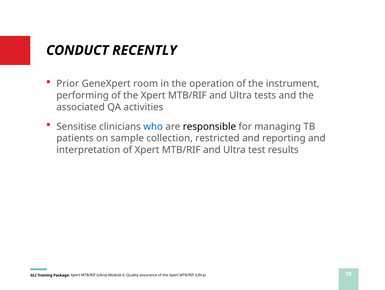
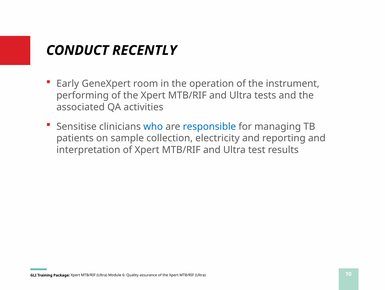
Prior: Prior -> Early (68, 84)
responsible colour: black -> blue (209, 126)
restricted: restricted -> electricity (217, 138)
